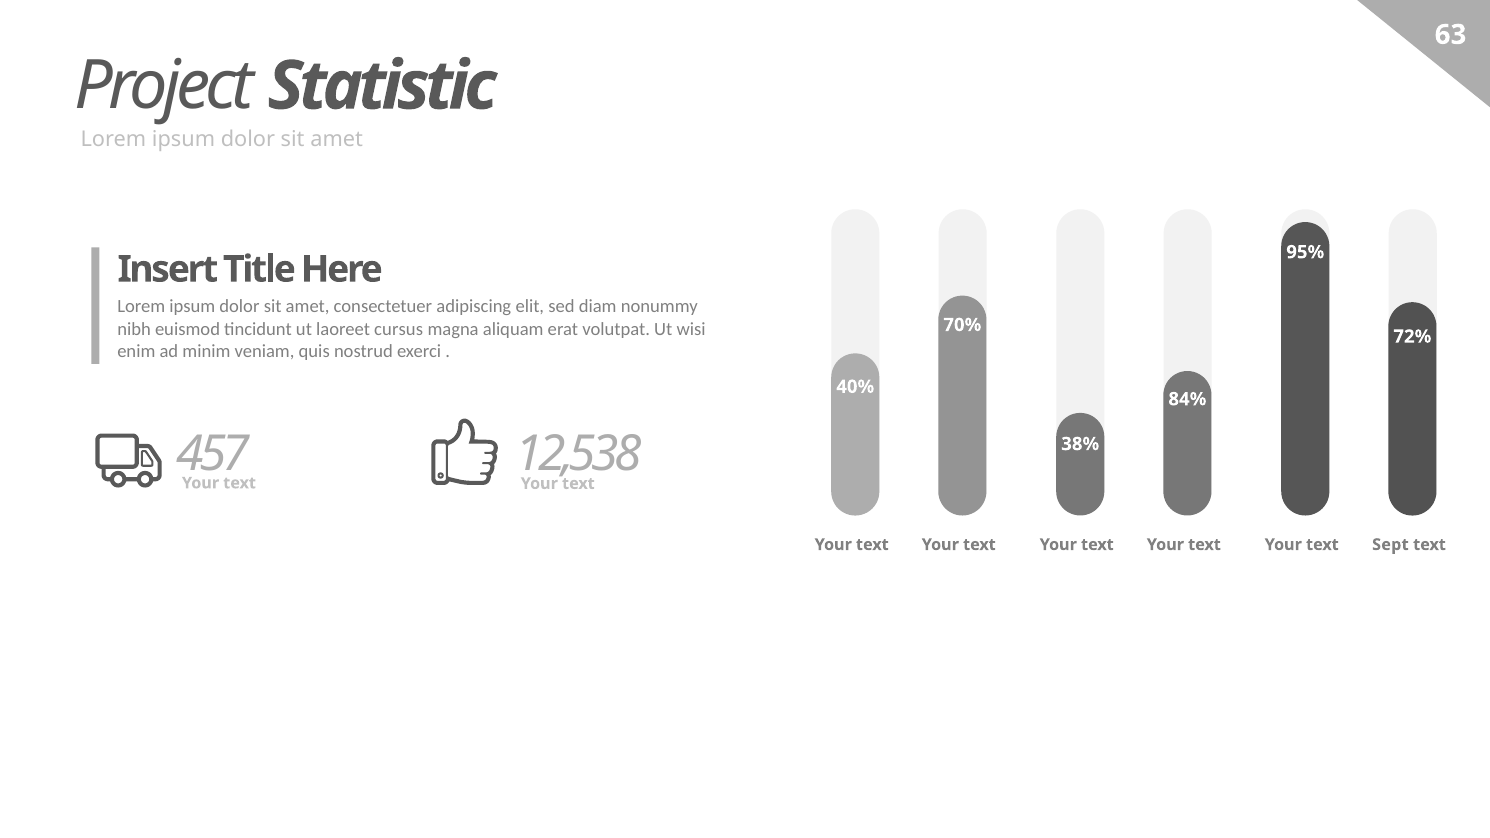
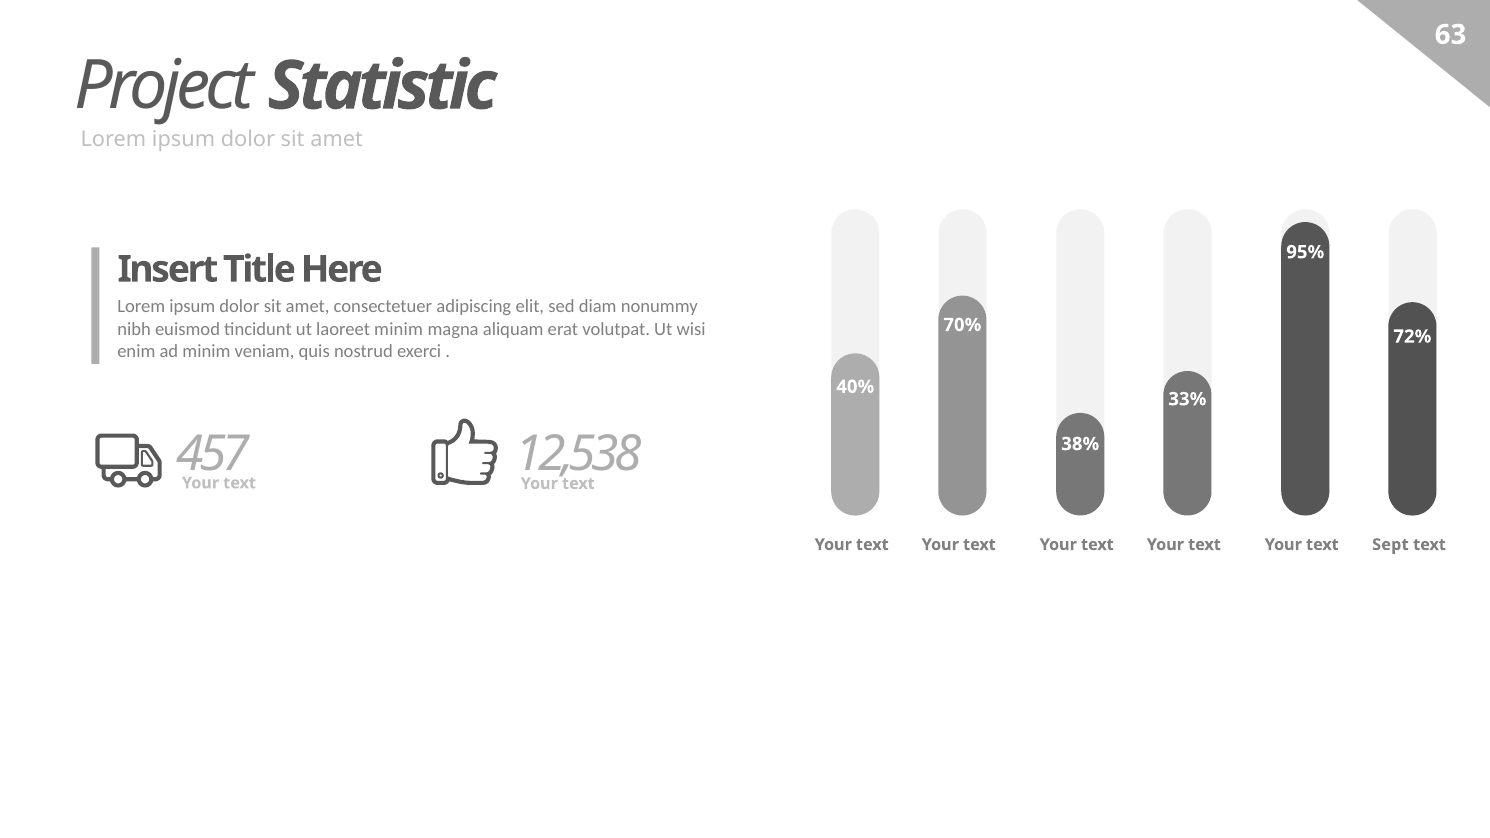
laoreet cursus: cursus -> minim (399, 329)
84%: 84% -> 33% (1187, 399)
